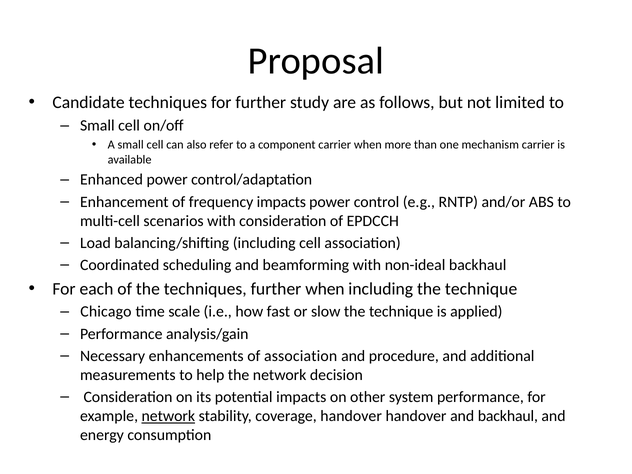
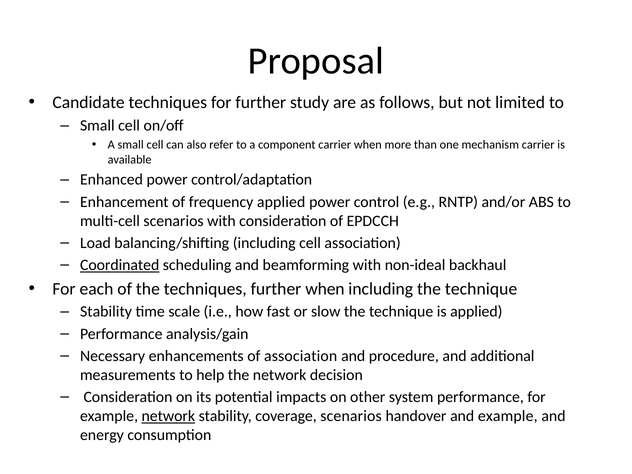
frequency impacts: impacts -> applied (281, 202)
Coordinated underline: none -> present (120, 265)
Chicago: Chicago -> Stability (106, 312)
coverage handover: handover -> scenarios (351, 416)
and backhaul: backhaul -> example (508, 416)
